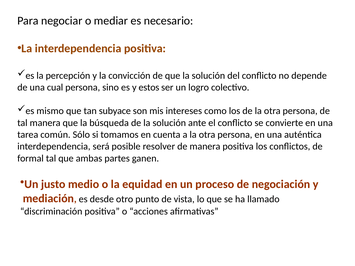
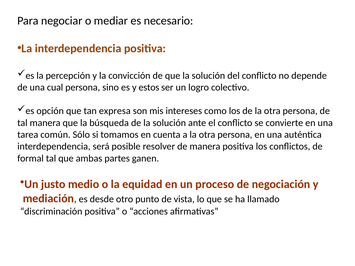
mismo: mismo -> opción (50, 111)
subyace: subyace -> expresa (115, 111)
